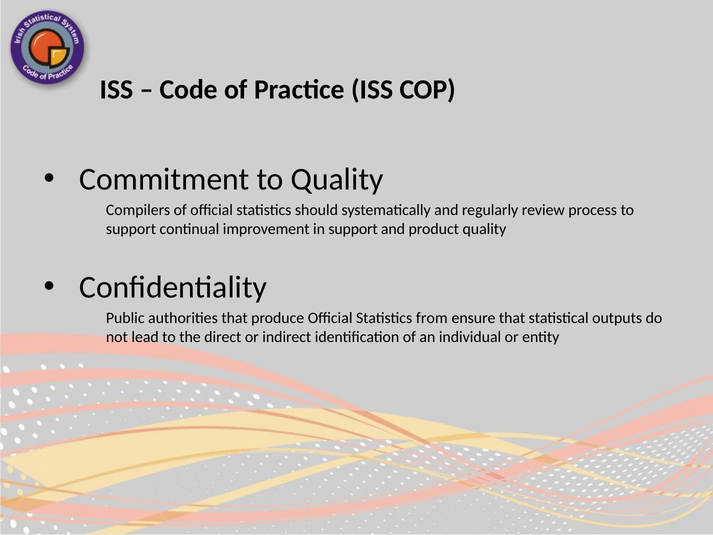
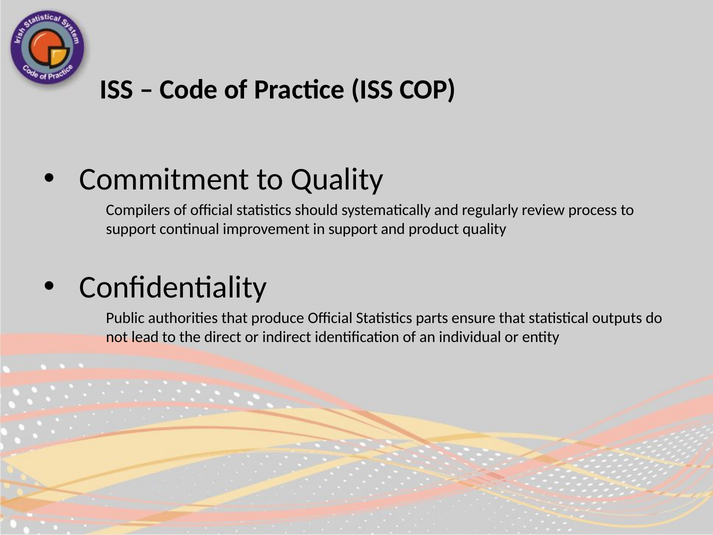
from: from -> parts (432, 318)
